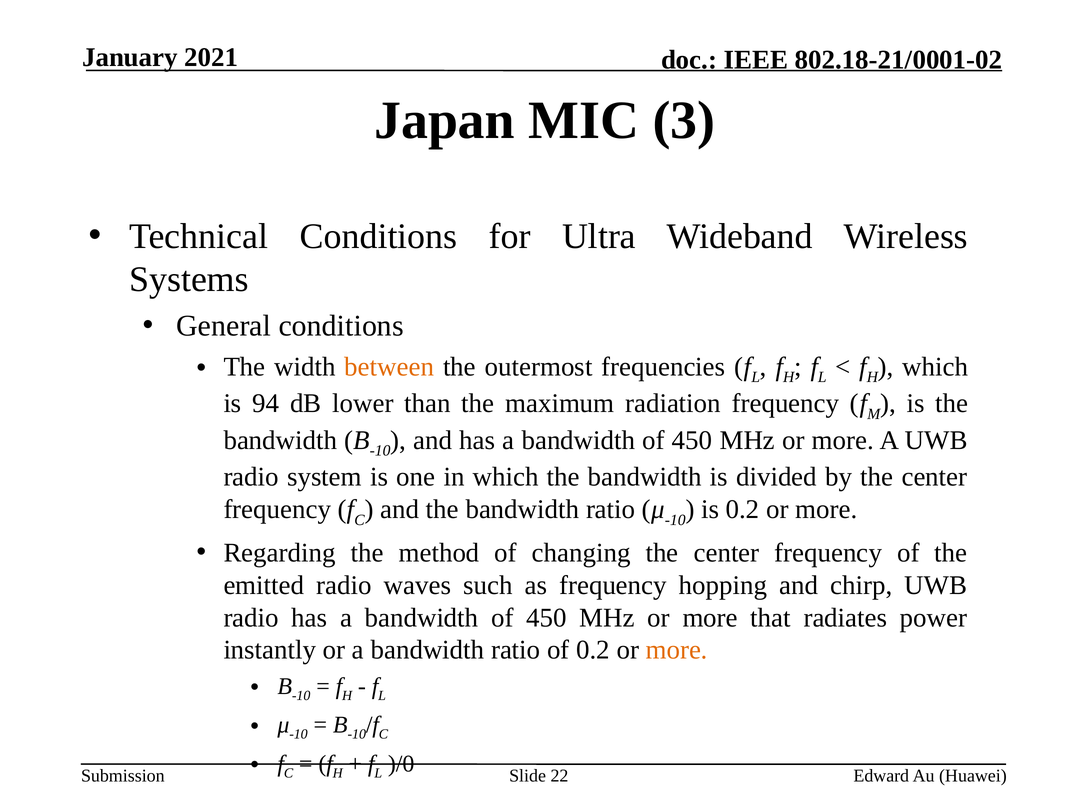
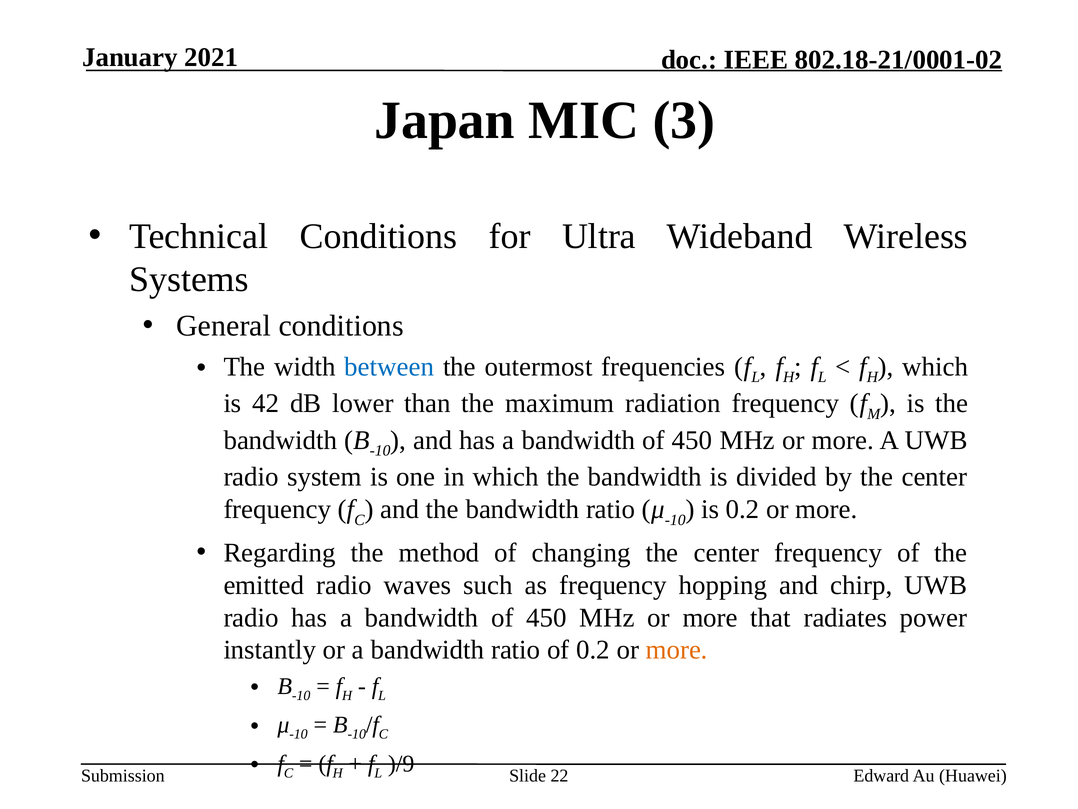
between colour: orange -> blue (389, 366)
94: 94 -> 42 (266, 403)
)/0: )/0 -> )/9 (401, 763)
